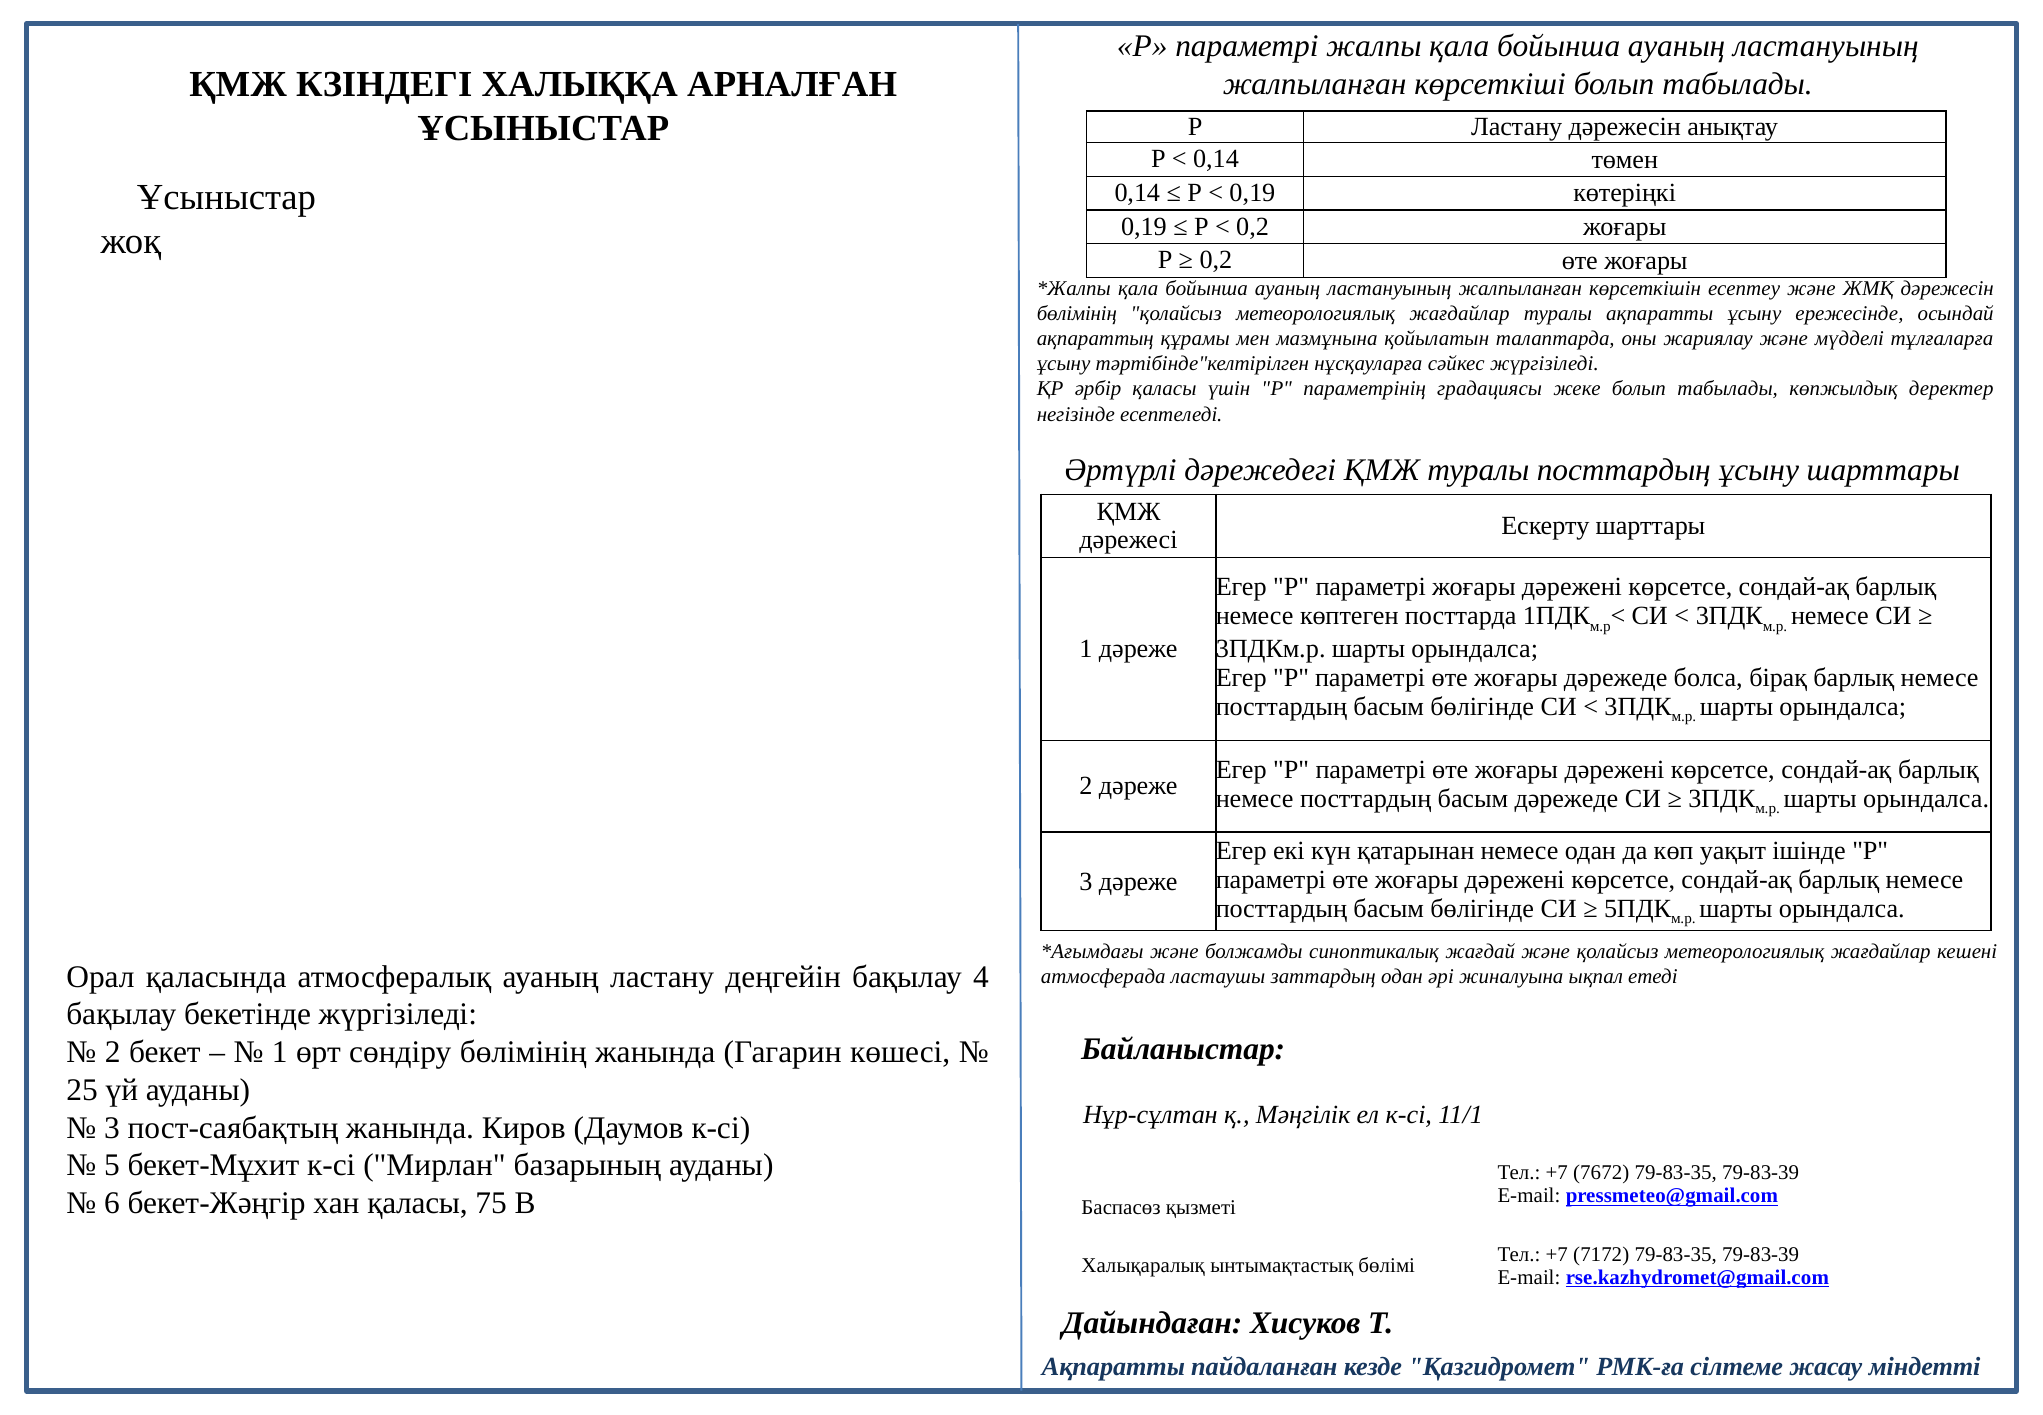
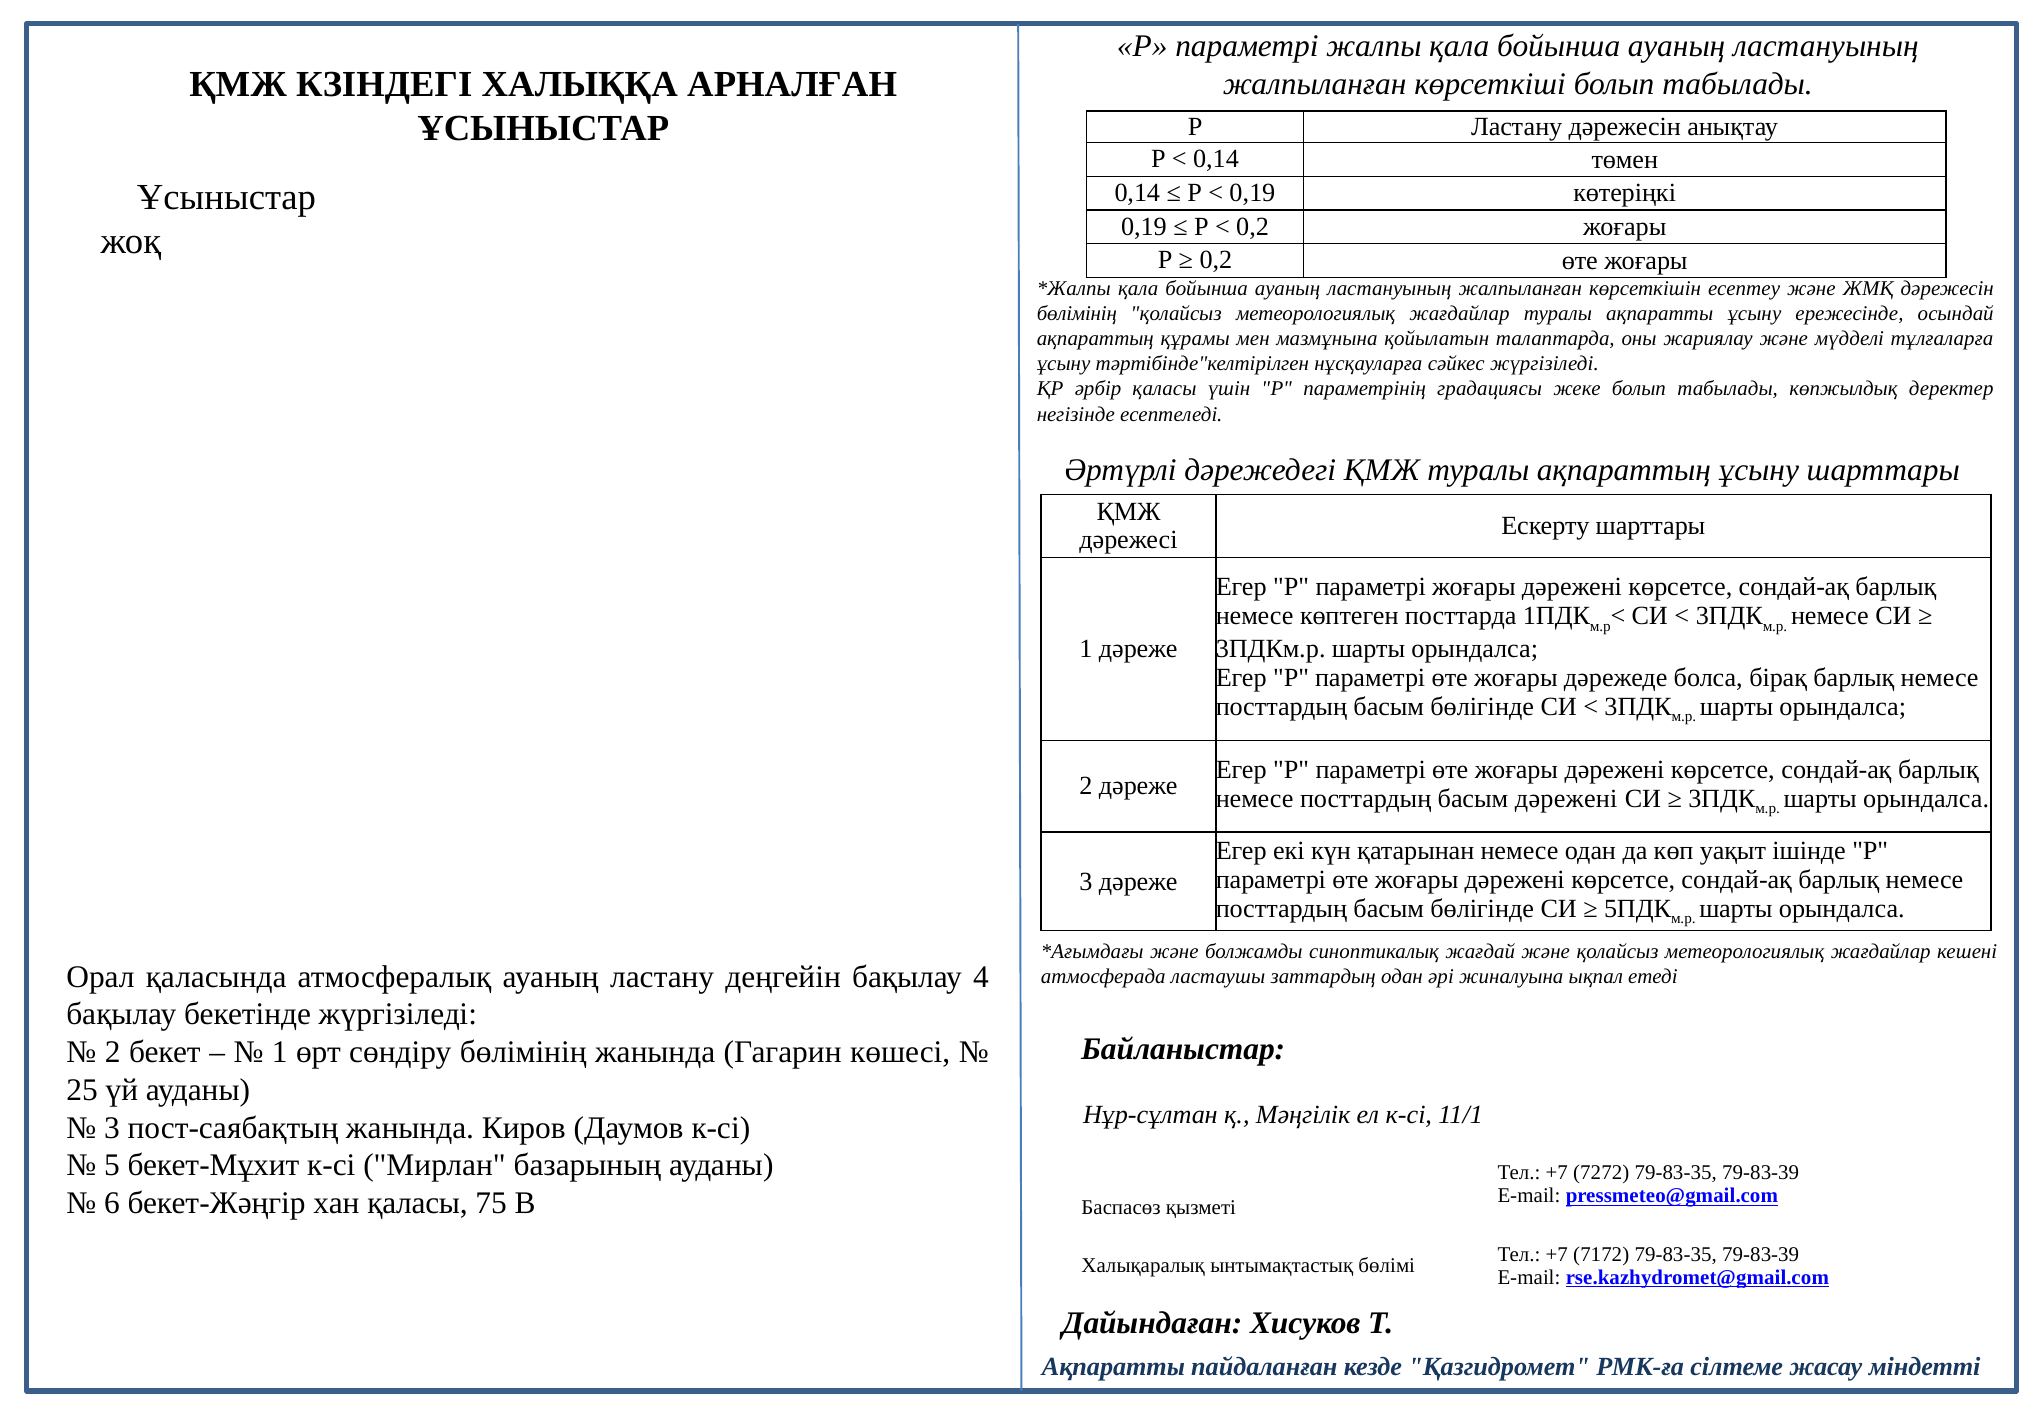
туралы посттардың: посттардың -> ақпараттың (1624, 470)
басым дәрежеде: дәрежеде -> дәрежені (1566, 798)
7672: 7672 -> 7272 (1601, 1172)
